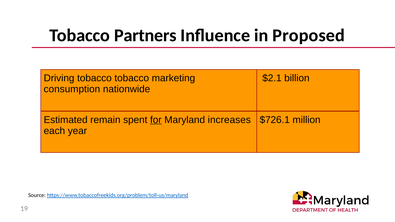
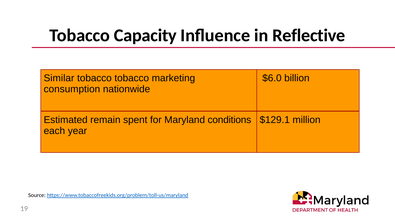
Partners: Partners -> Capacity (145, 35)
Proposed: Proposed -> Reflective (309, 35)
Driving: Driving -> Similar (59, 78)
$2.1: $2.1 -> $6.0 (272, 78)
for underline: present -> none (156, 120)
increases: increases -> conditions (229, 120)
$726.1: $726.1 -> $129.1 (275, 120)
